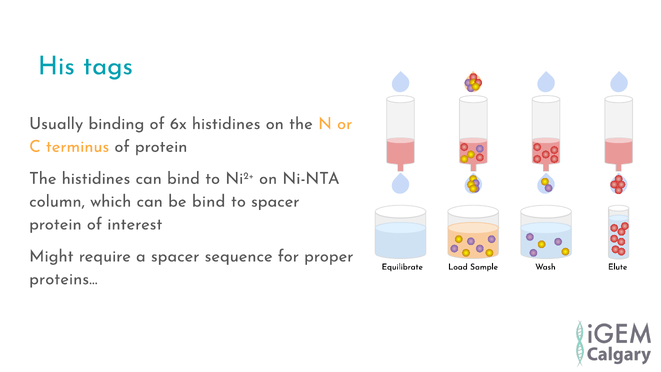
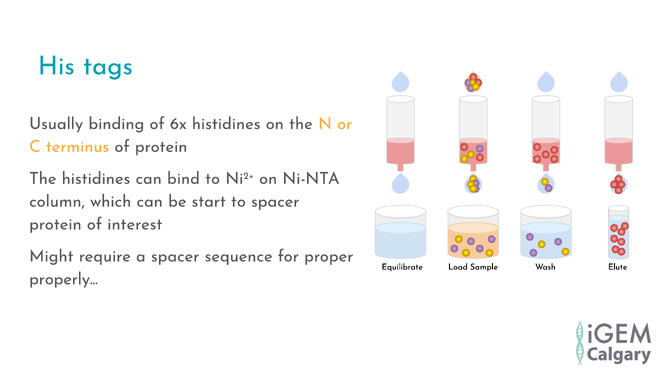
be bind: bind -> start (209, 201)
proteins: proteins -> properly (63, 279)
